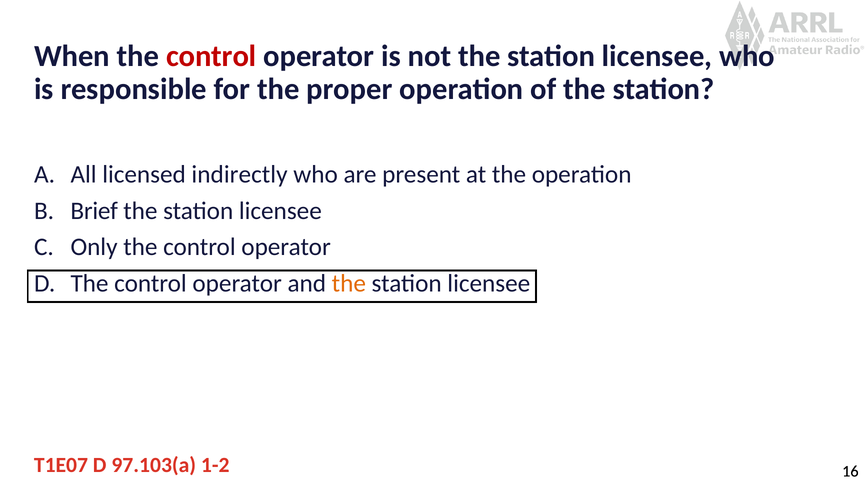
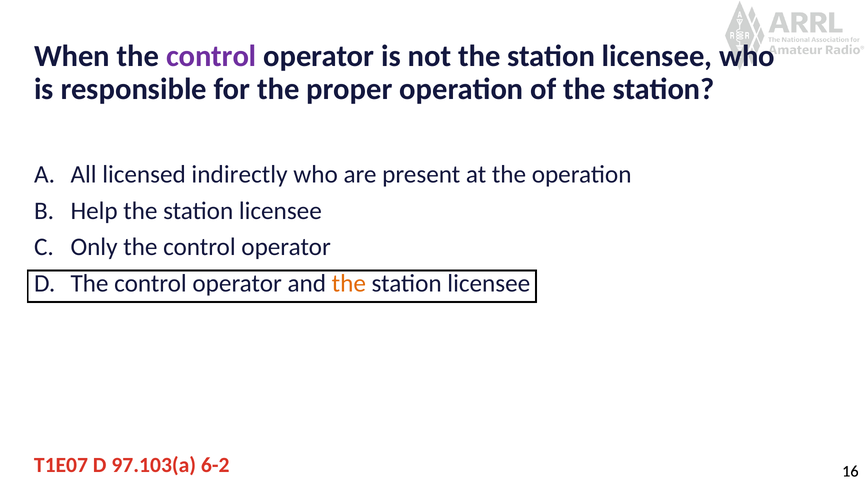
control colour: red -> purple (211, 56)
Brief: Brief -> Help (94, 211)
1-2: 1-2 -> 6-2 (215, 466)
